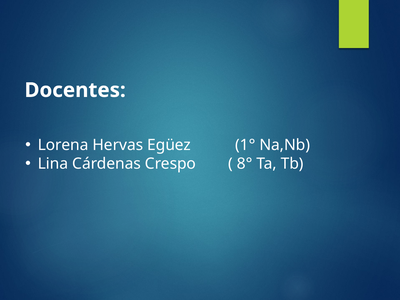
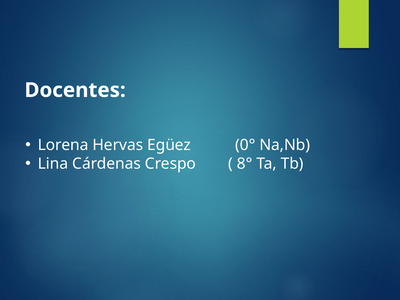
1°: 1° -> 0° (245, 145)
